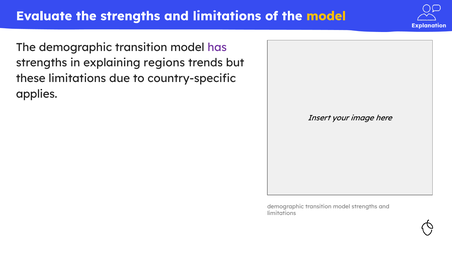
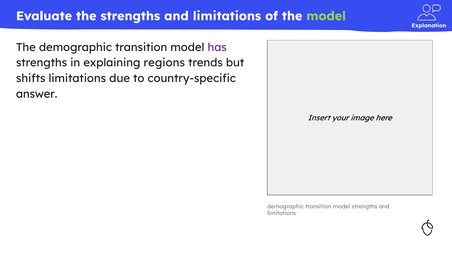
model colour: yellow -> light green (326, 16)
these: these -> shifts (31, 78)
applies: applies -> answer (37, 94)
